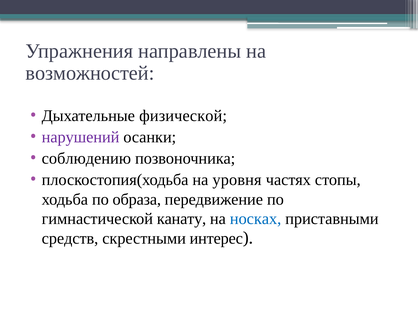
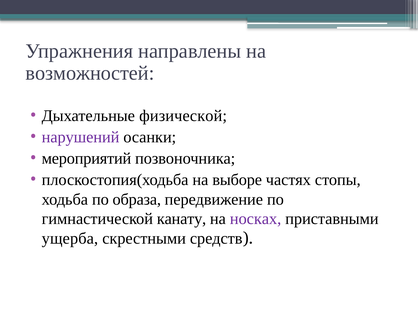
соблюдению: соблюдению -> мероприятий (86, 158)
уровня: уровня -> выборе (237, 180)
носках colour: blue -> purple (256, 219)
средств: средств -> ущерба (70, 238)
интерес: интерес -> средств (216, 238)
